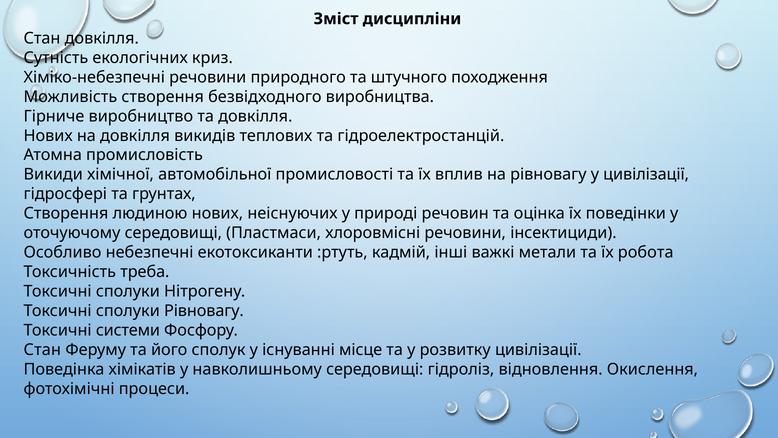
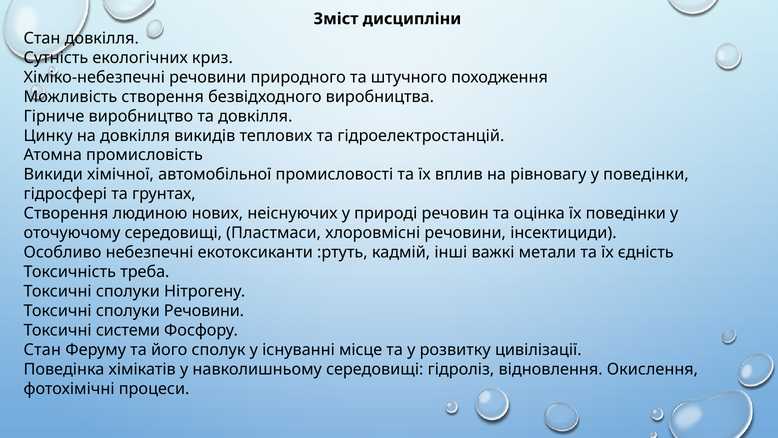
Нових: Нових -> Цинку (48, 136)
у цивілізації: цивілізації -> поведінки (646, 174)
робота: робота -> єдність (646, 252)
сполуки Рівновагу: Рівновагу -> Речовини (204, 311)
